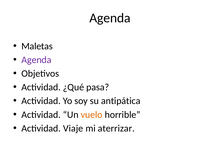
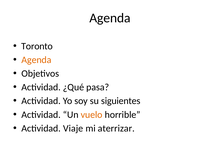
Maletas: Maletas -> Toronto (37, 46)
Agenda colour: purple -> orange (36, 60)
antipática: antipática -> siguientes (121, 101)
